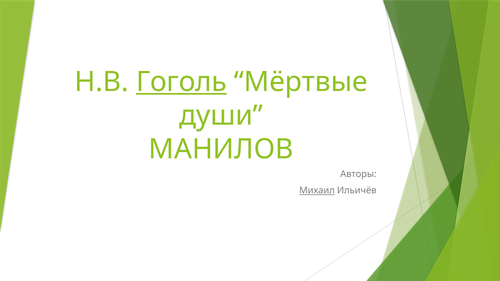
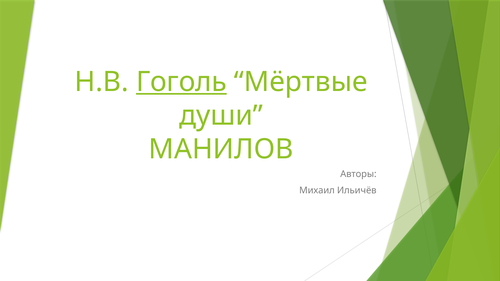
Михаил underline: present -> none (317, 191)
